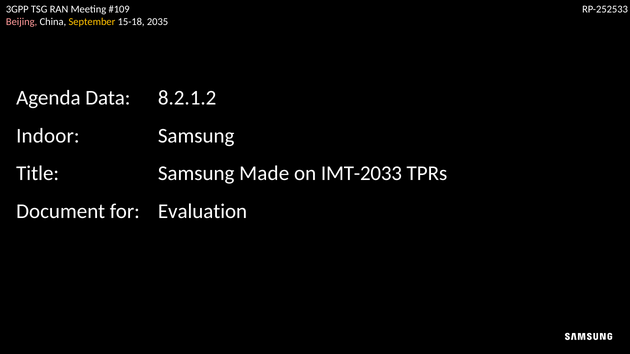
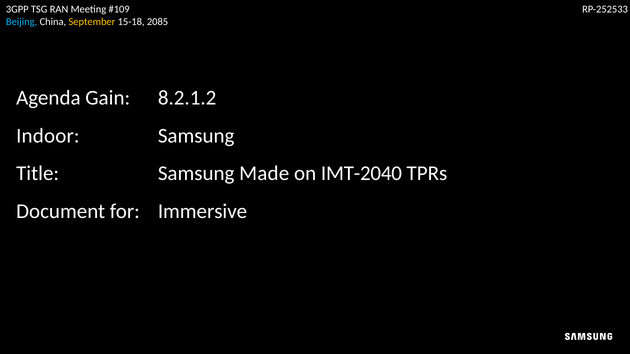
Beijing colour: pink -> light blue (22, 22)
2035: 2035 -> 2085 (158, 22)
Data: Data -> Gain (108, 98)
IMT-2033: IMT-2033 -> IMT-2040 (361, 174)
Evaluation: Evaluation -> Immersive (203, 211)
